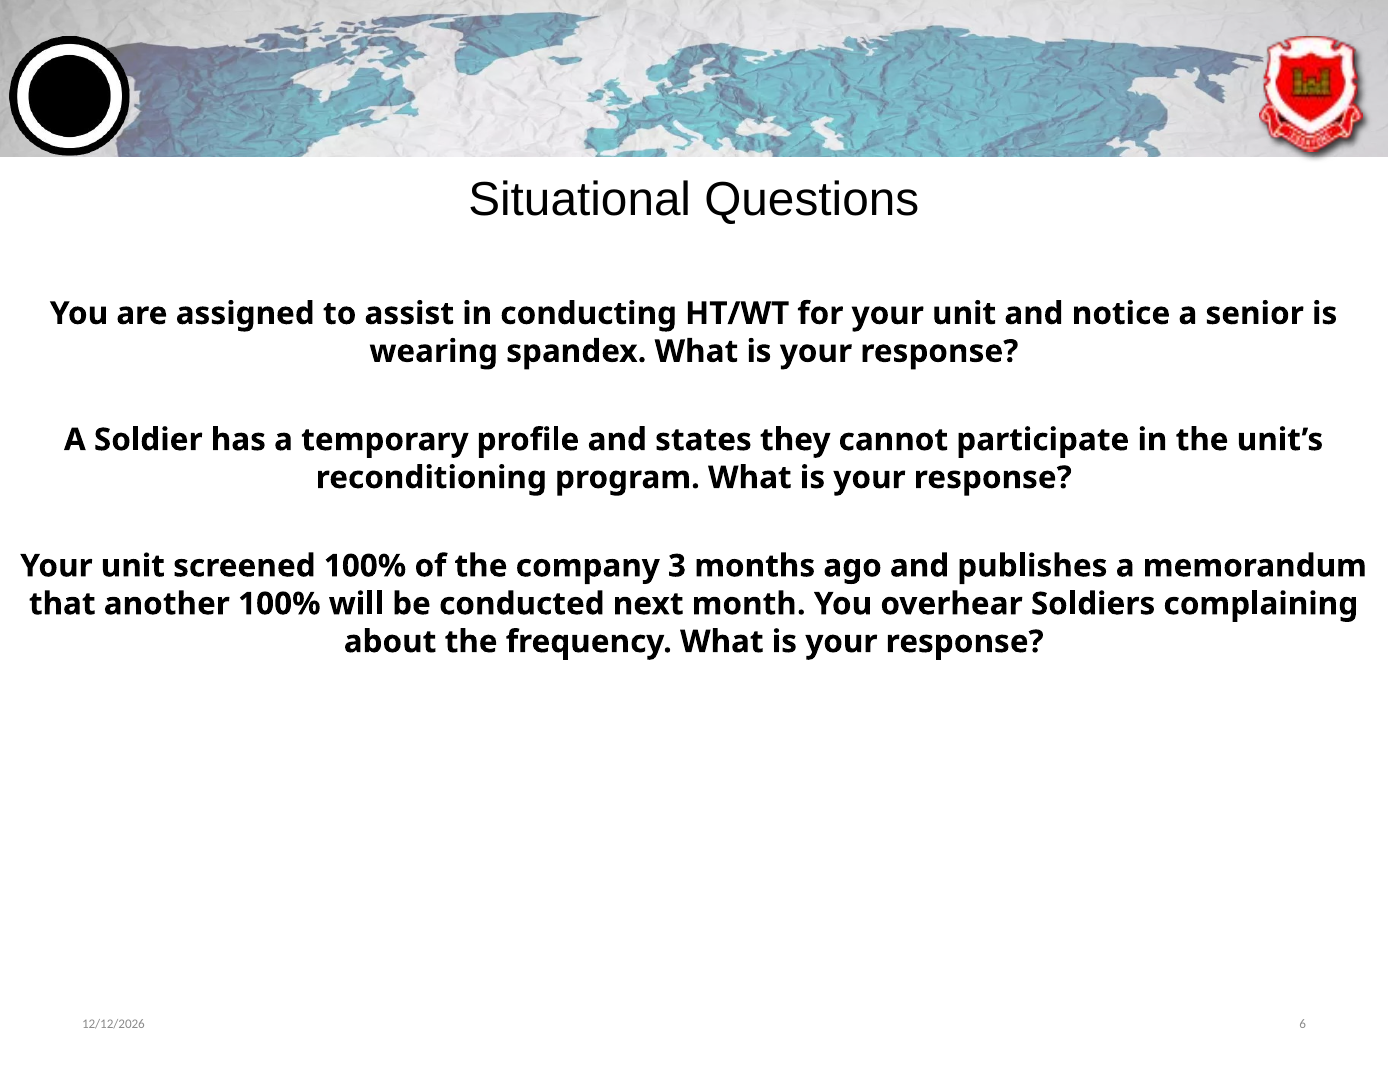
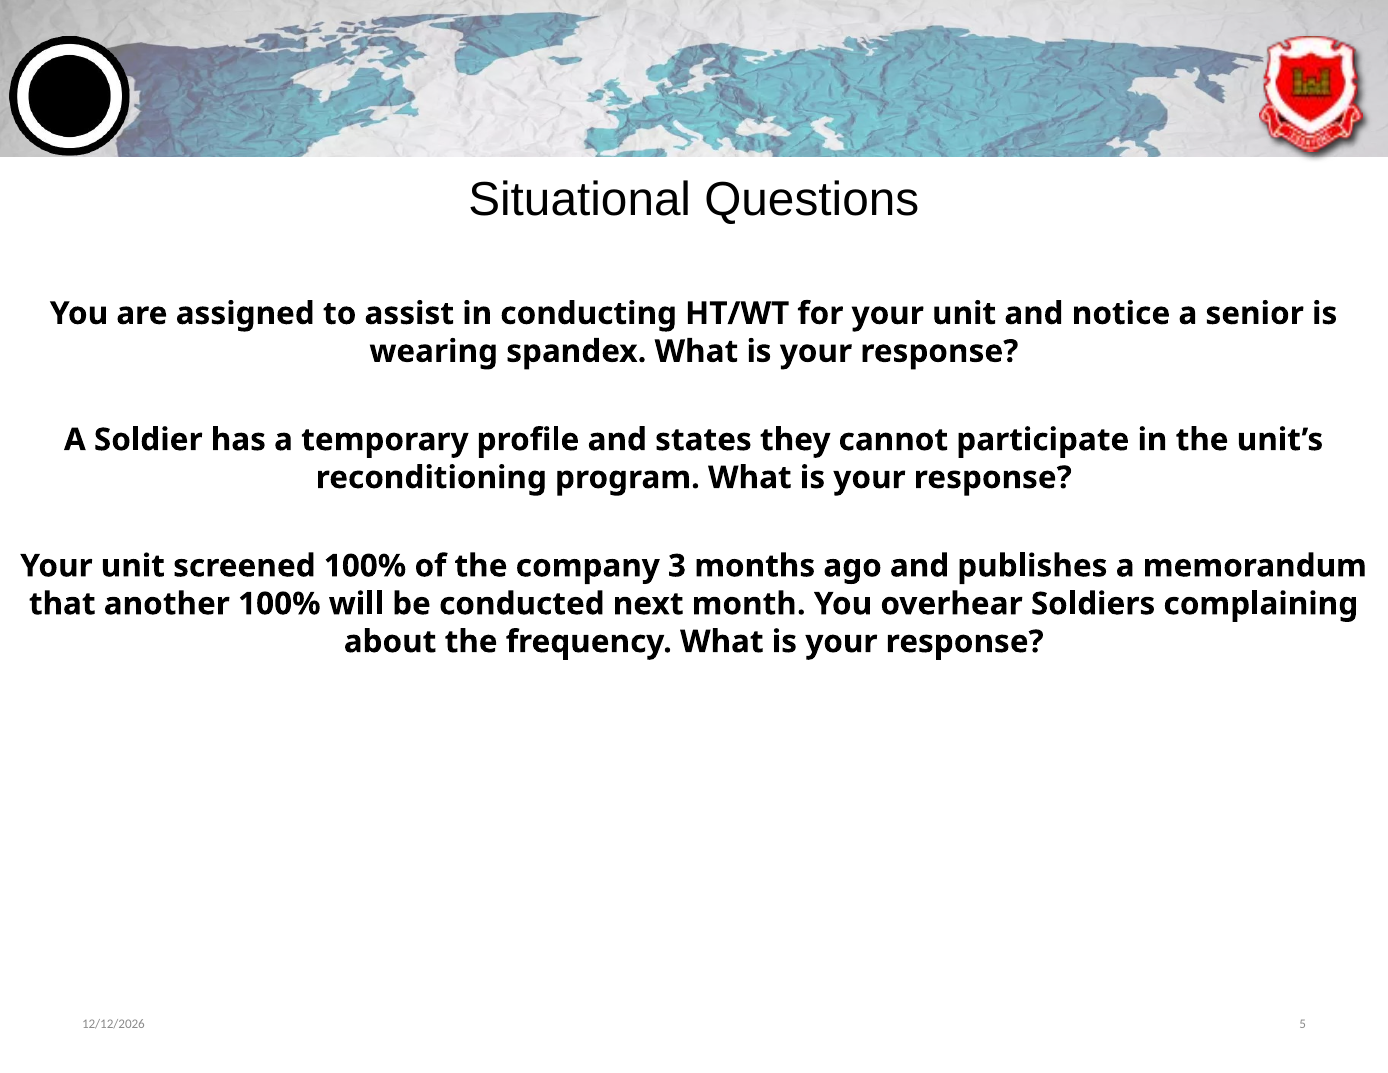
6: 6 -> 5 (1303, 1023)
